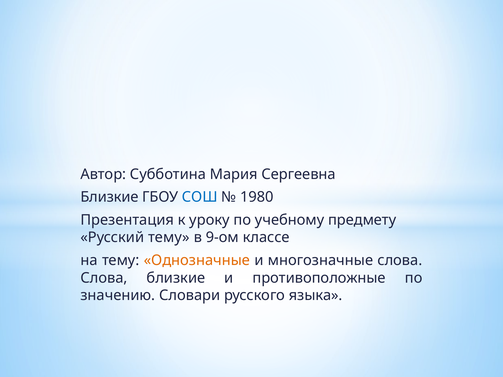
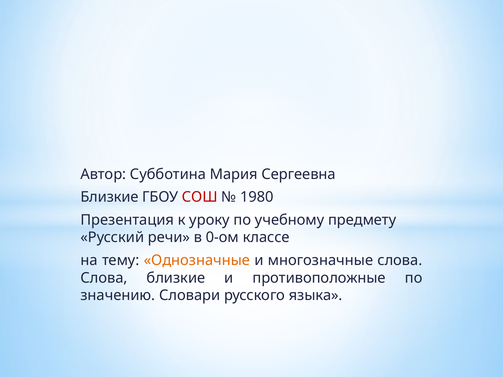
СОШ colour: blue -> red (200, 197)
Русский тему: тему -> речи (169, 238)
9-ом: 9-ом -> 0-ом (222, 238)
